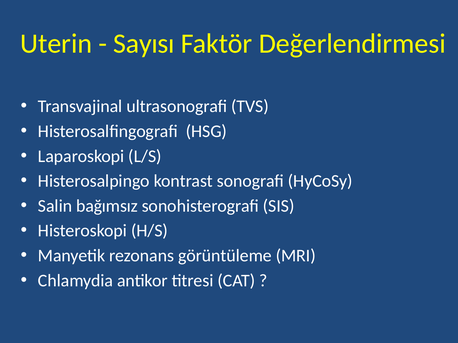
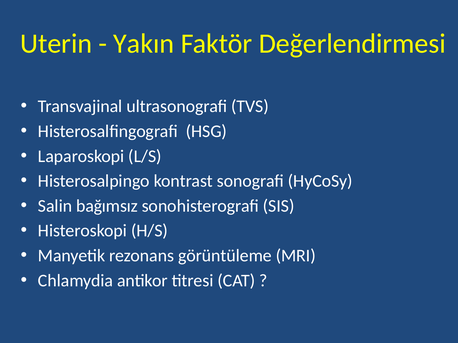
Sayısı: Sayısı -> Yakın (144, 44)
